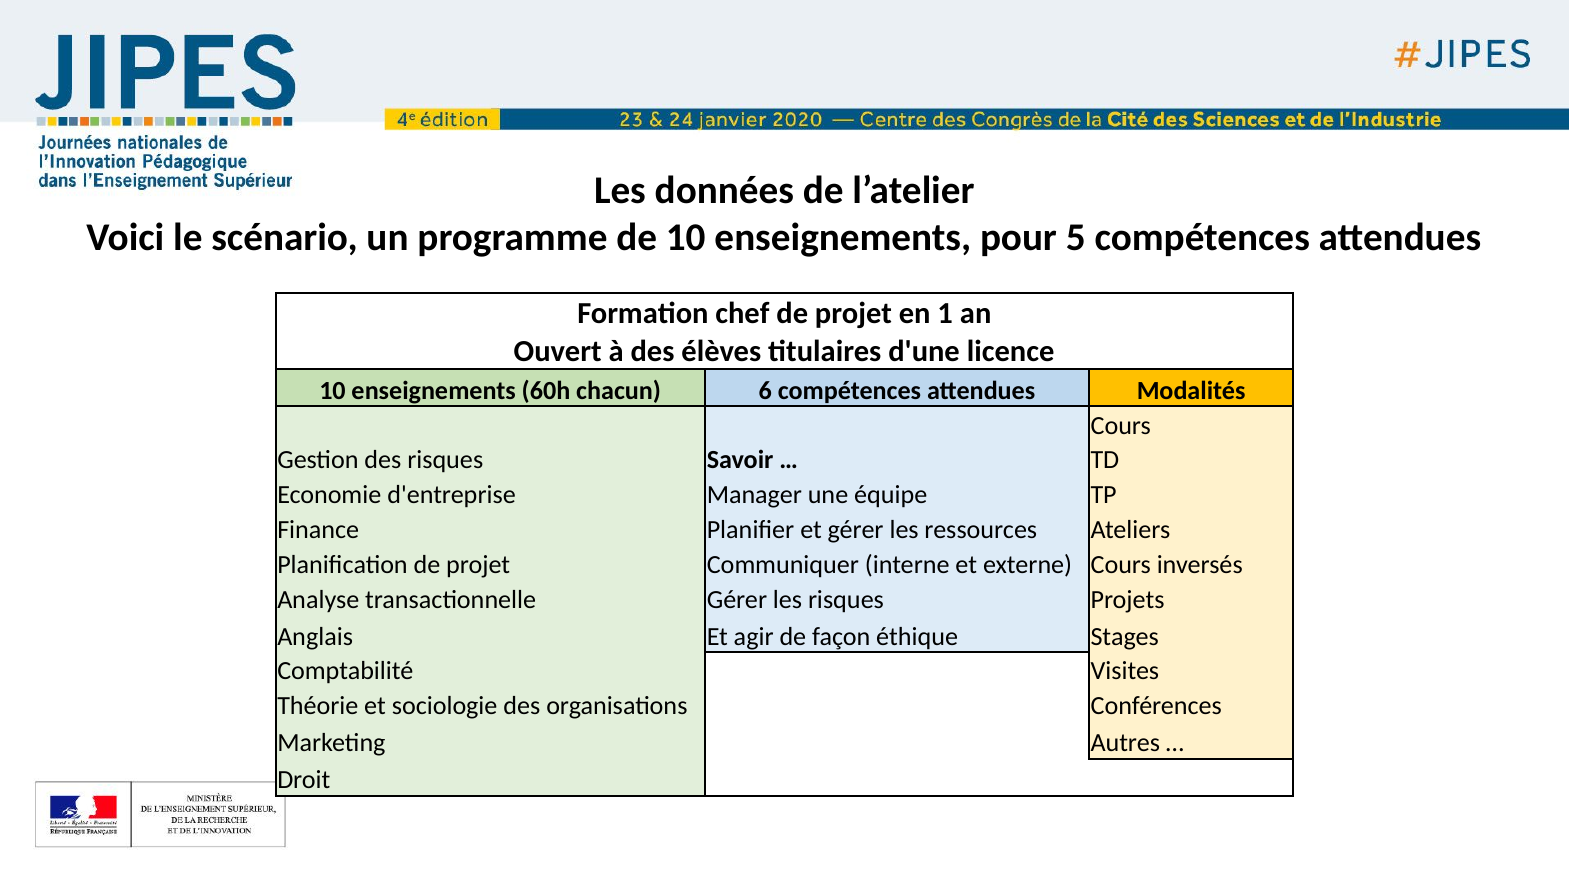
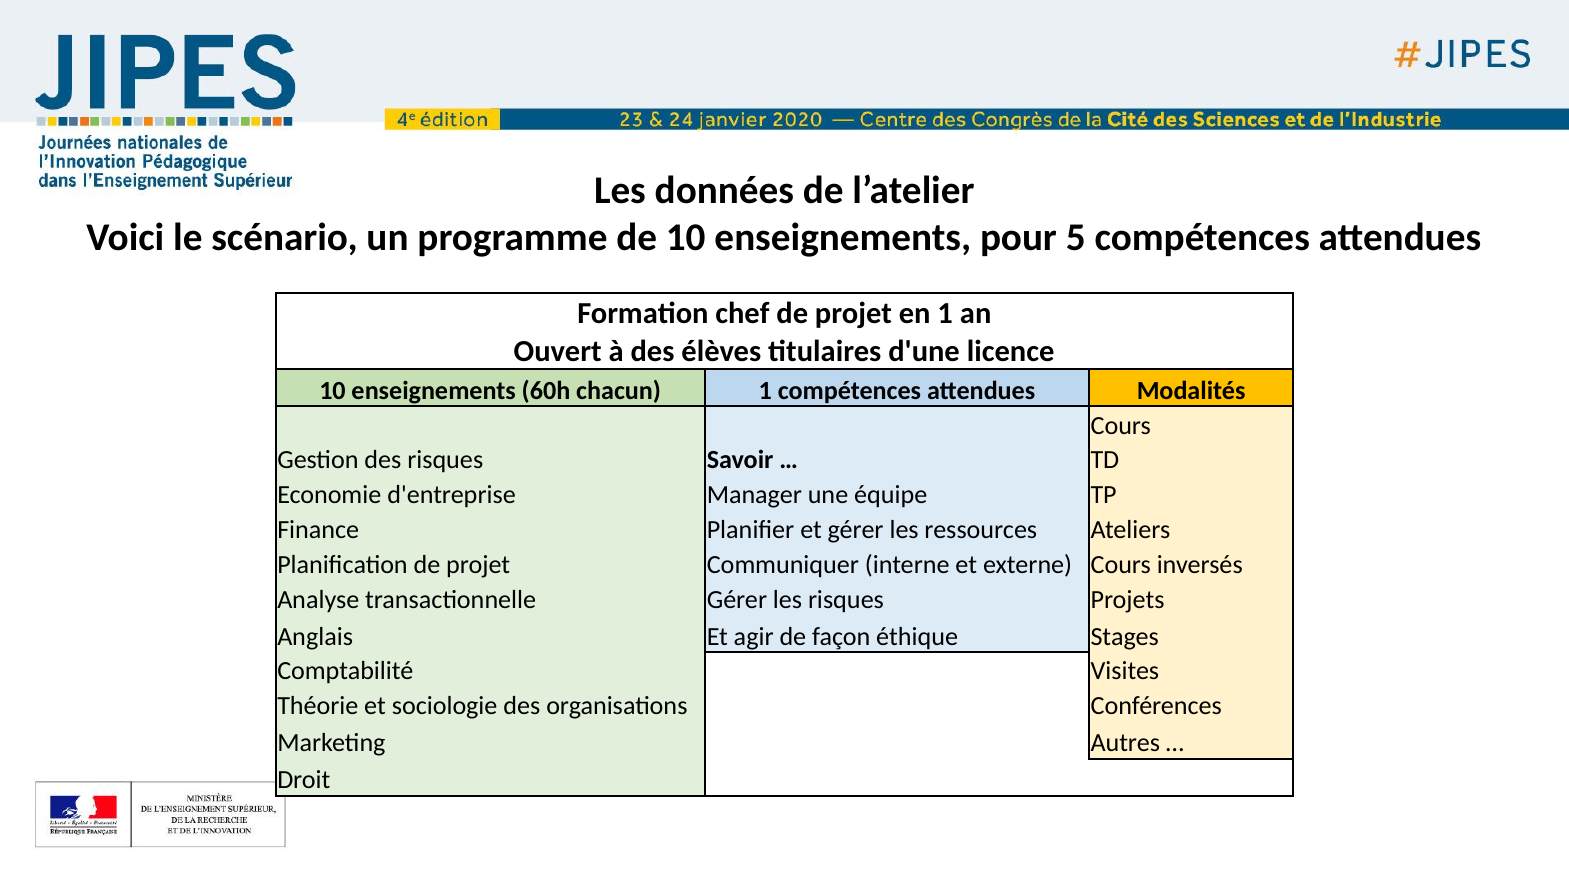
chacun 6: 6 -> 1 (765, 391)
